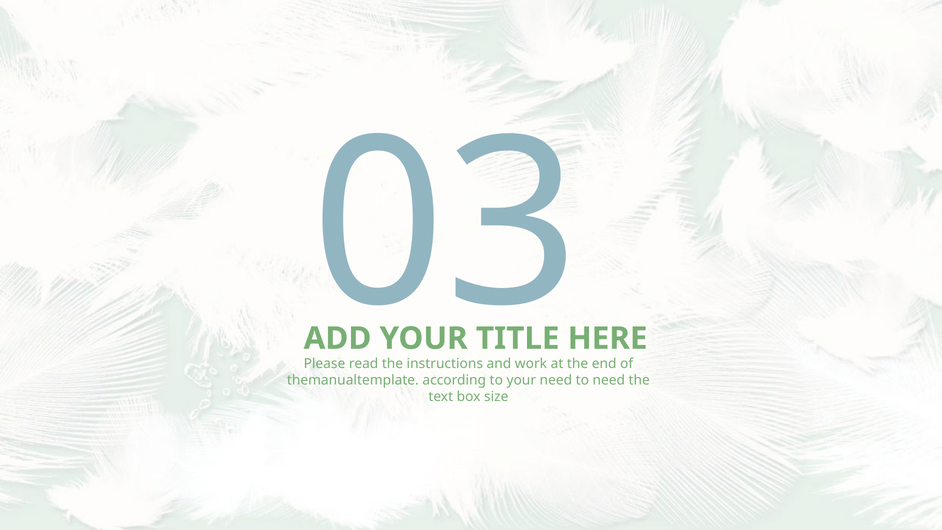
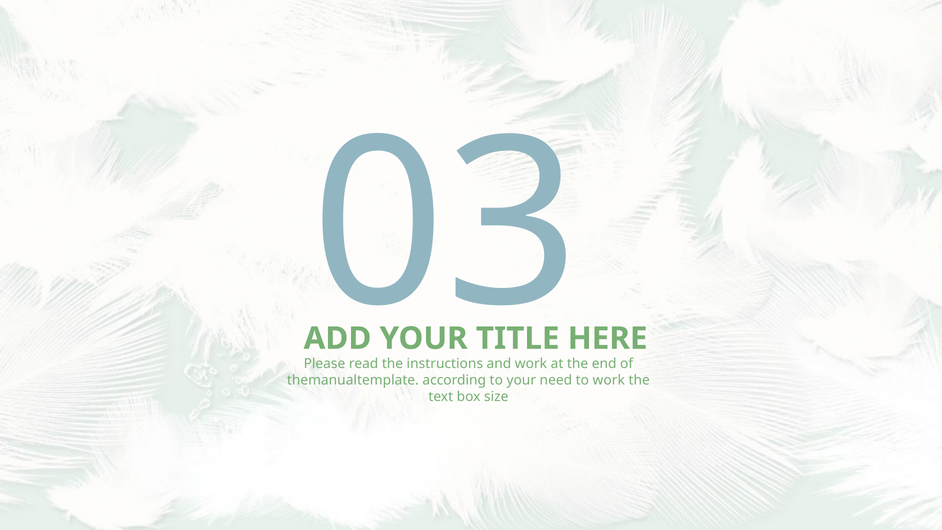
to need: need -> work (609, 380)
